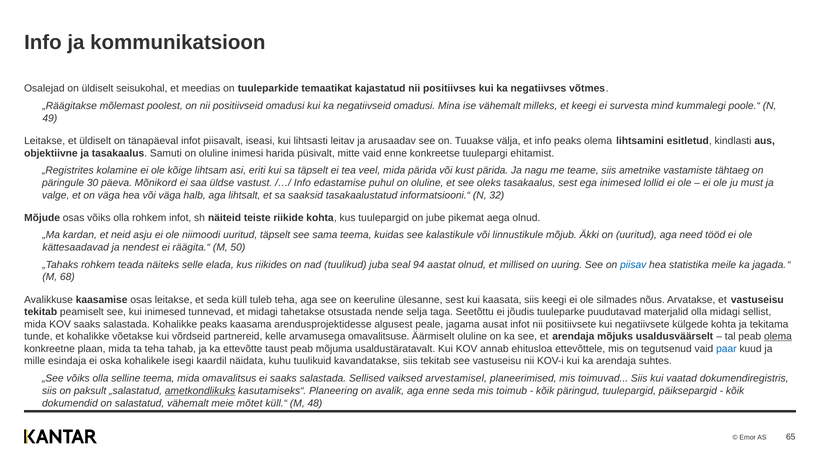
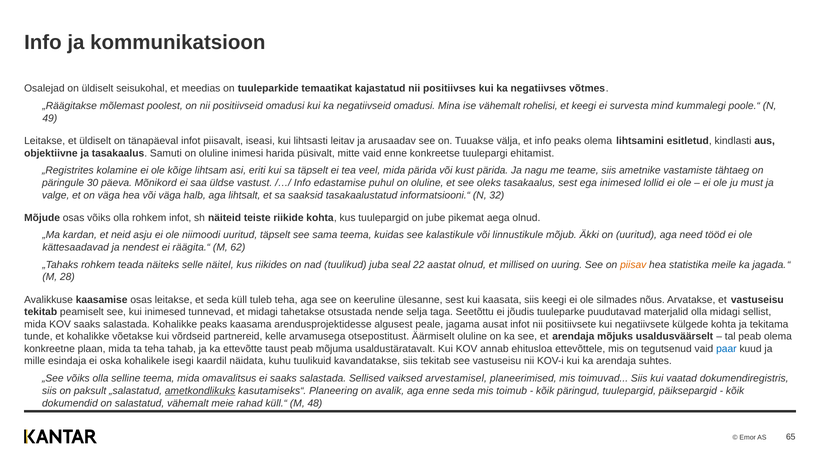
milleks: milleks -> rohelisi (540, 106)
50: 50 -> 62 (238, 248)
elada: elada -> näitel (220, 265)
94: 94 -> 22 (419, 265)
piisav colour: blue -> orange (633, 265)
68: 68 -> 28 (67, 277)
omavalitsuse: omavalitsuse -> otsepostitust (379, 337)
olema underline: present -> none (778, 337)
mõtet: mõtet -> rahad (250, 403)
